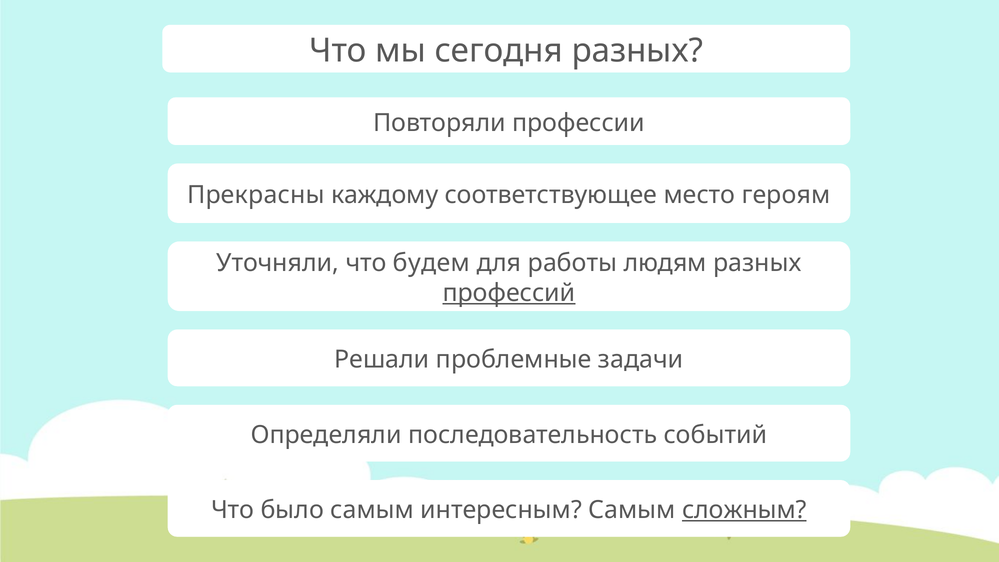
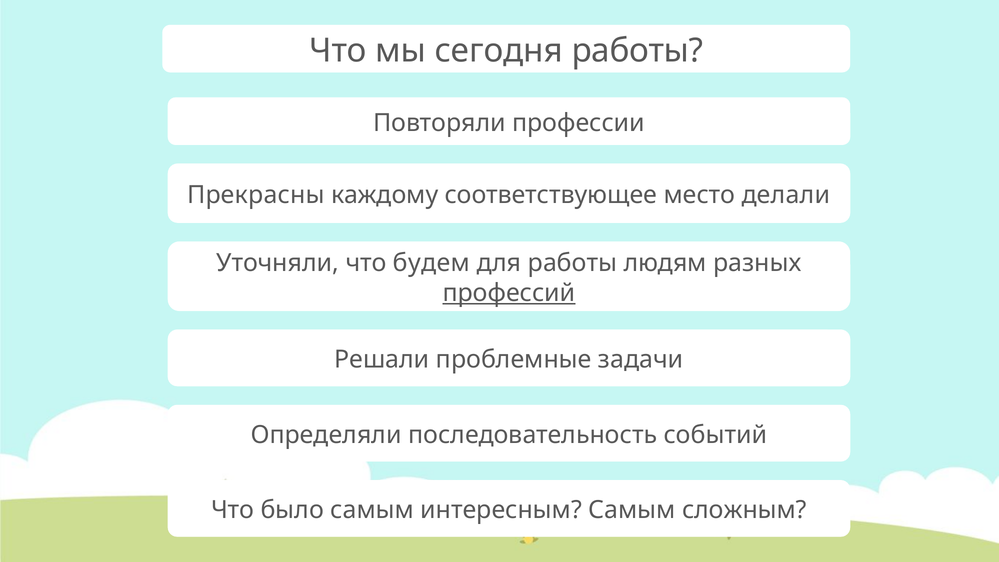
сегодня разных: разных -> работы (637, 51)
героям: героям -> делали (786, 195)
сложным underline: present -> none (744, 510)
